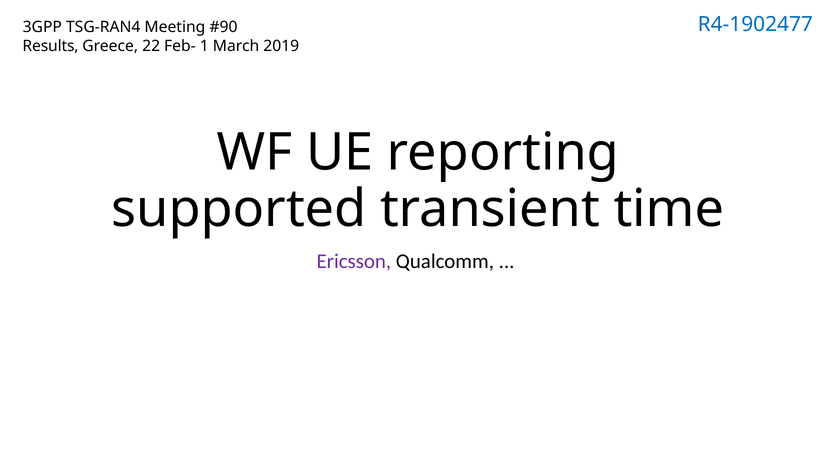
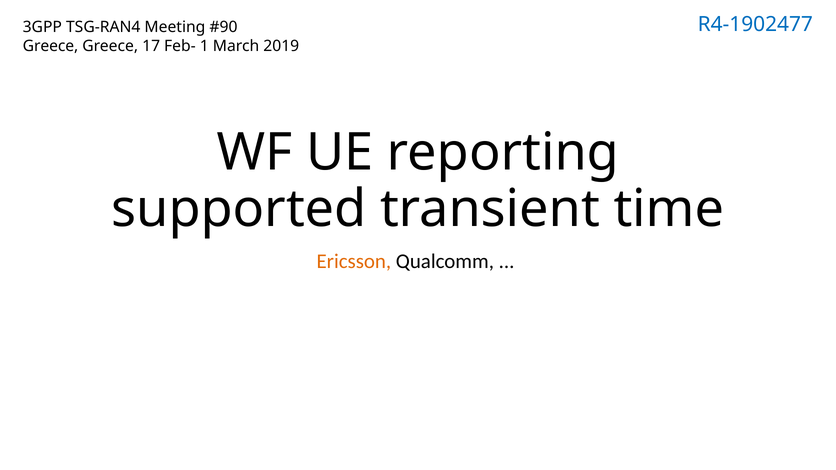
Results: Results -> Greece (50, 46)
22: 22 -> 17 (151, 46)
Ericsson colour: purple -> orange (354, 261)
